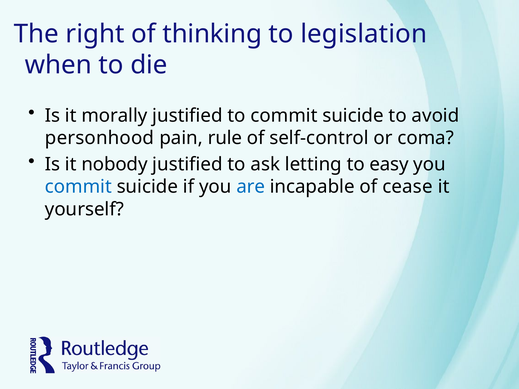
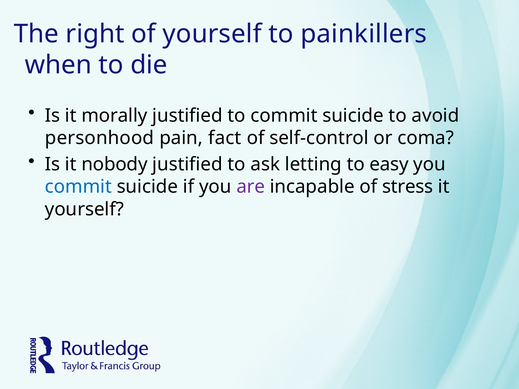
of thinking: thinking -> yourself (212, 34)
legislation: legislation -> painkillers (364, 34)
rule: rule -> fact (225, 138)
are colour: blue -> purple (251, 187)
cease: cease -> stress (408, 187)
